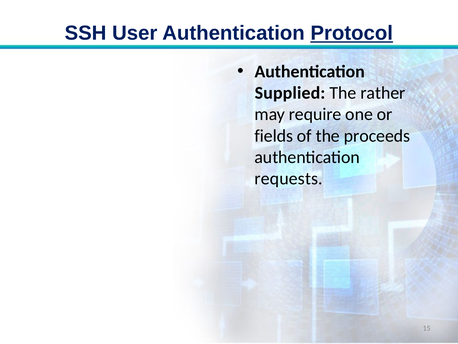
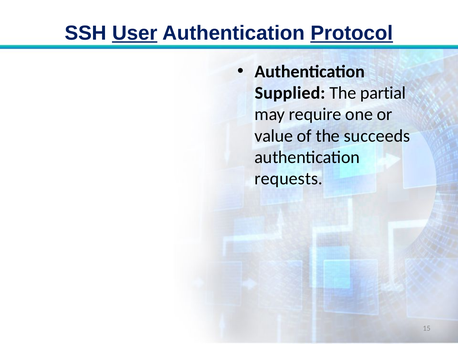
User underline: none -> present (135, 33)
rather: rather -> partial (383, 93)
fields: fields -> value (274, 136)
proceeds: proceeds -> succeeds (377, 136)
